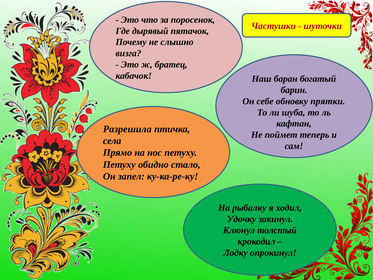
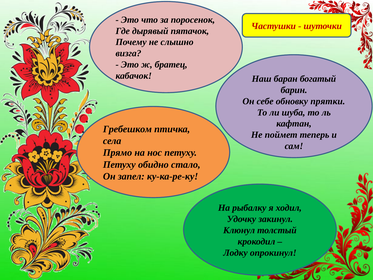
Разрешила: Разрешила -> Гребешком (127, 129)
